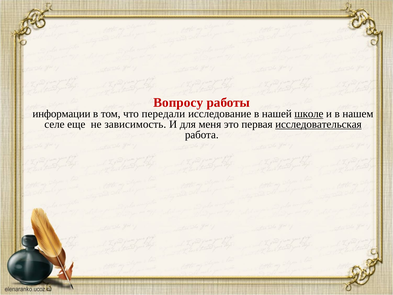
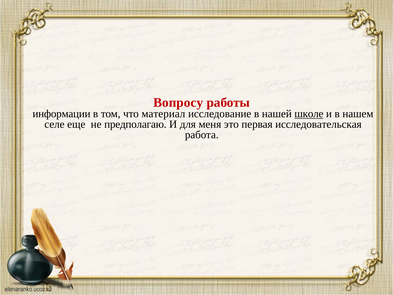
передали: передали -> материал (163, 114)
зависимость: зависимость -> предполагаю (135, 124)
исследовательская underline: present -> none (318, 124)
